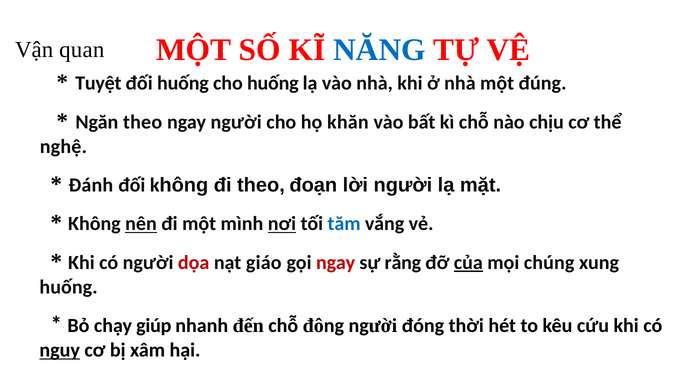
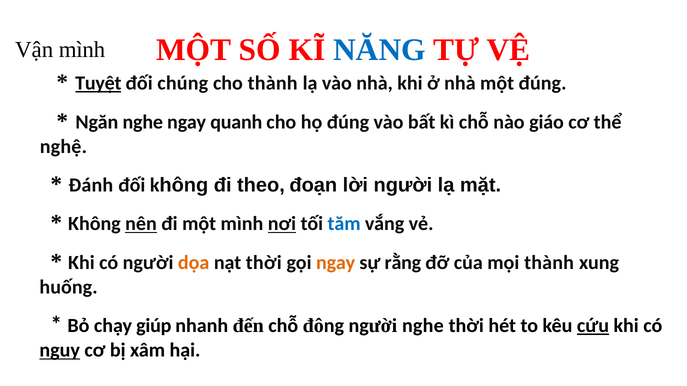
Vận quan: quan -> mình (82, 50)
Tuyệt underline: none -> present (98, 83)
đối huống: huống -> chúng (183, 83)
cho huống: huống -> thành (273, 83)
Ngăn theo: theo -> nghe (143, 122)
ngay người: người -> quanh (236, 122)
họ khăn: khăn -> đúng (348, 122)
chịu: chịu -> giáo (547, 122)
dọa colour: red -> orange (194, 263)
nạt giáo: giáo -> thời (264, 263)
ngay colour: red -> orange (336, 263)
của underline: present -> none (468, 263)
mọi chúng: chúng -> thành (549, 263)
người đóng: đóng -> nghe (423, 326)
cứu underline: none -> present (593, 326)
